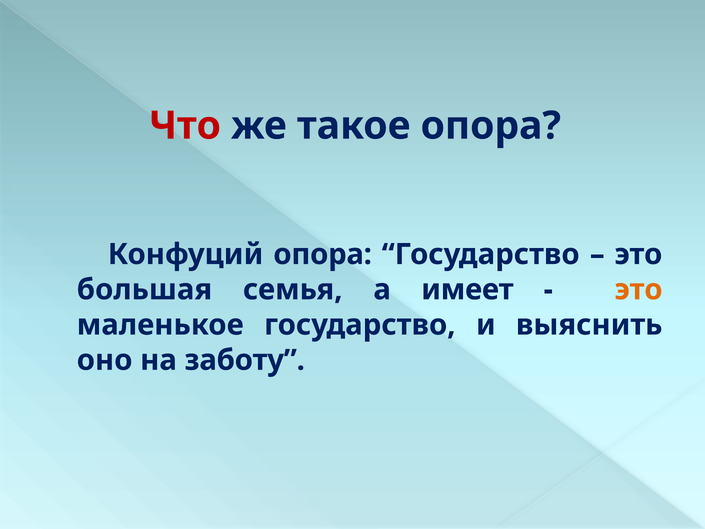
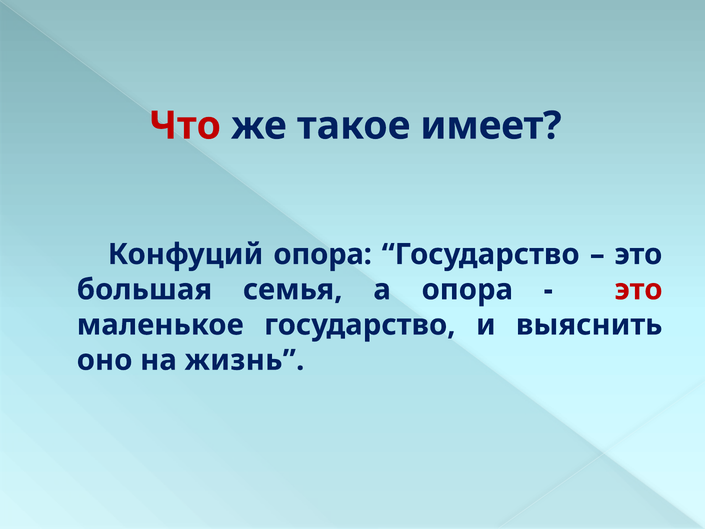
такое опора: опора -> имеет (491, 126)
а имеет: имеет -> опора (467, 289)
это colour: orange -> red (639, 289)
заботу: заботу -> жизнь (244, 360)
